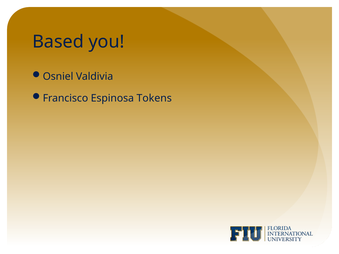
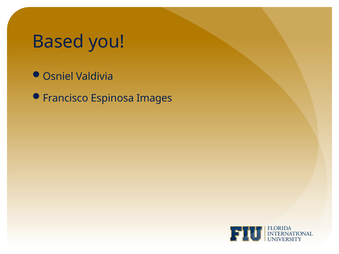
Tokens: Tokens -> Images (154, 98)
